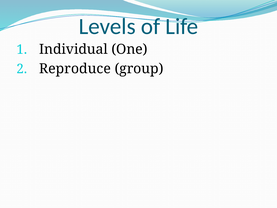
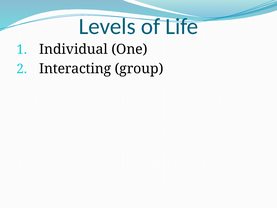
Reproduce: Reproduce -> Interacting (75, 69)
